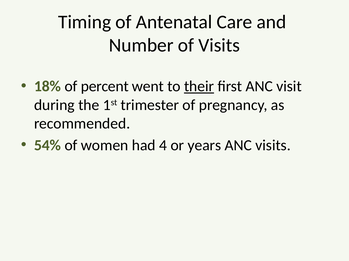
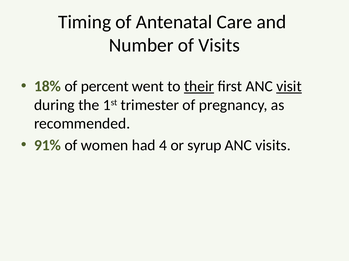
visit underline: none -> present (289, 87)
54%: 54% -> 91% (48, 146)
years: years -> syrup (204, 146)
